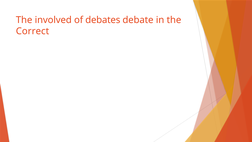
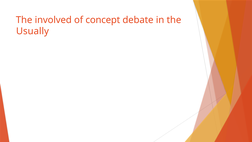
debates: debates -> concept (103, 20)
Correct: Correct -> Usually (32, 31)
